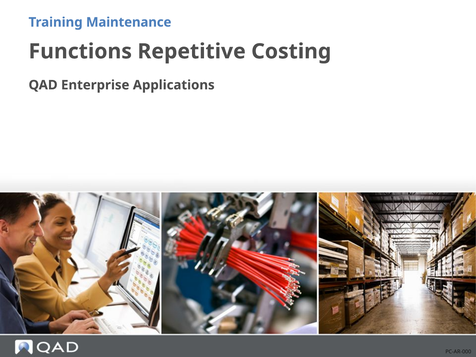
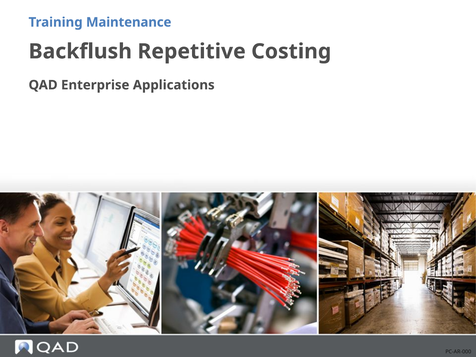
Functions: Functions -> Backflush (80, 51)
